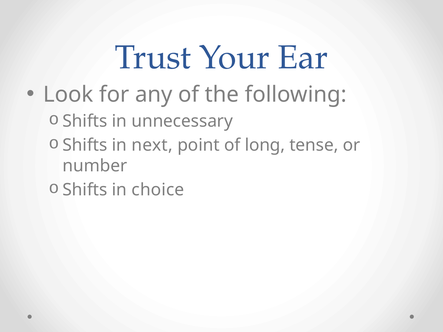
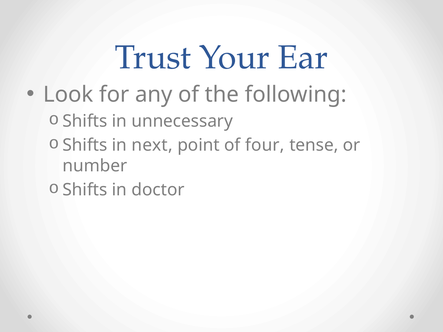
long: long -> four (265, 145)
choice: choice -> doctor (158, 190)
